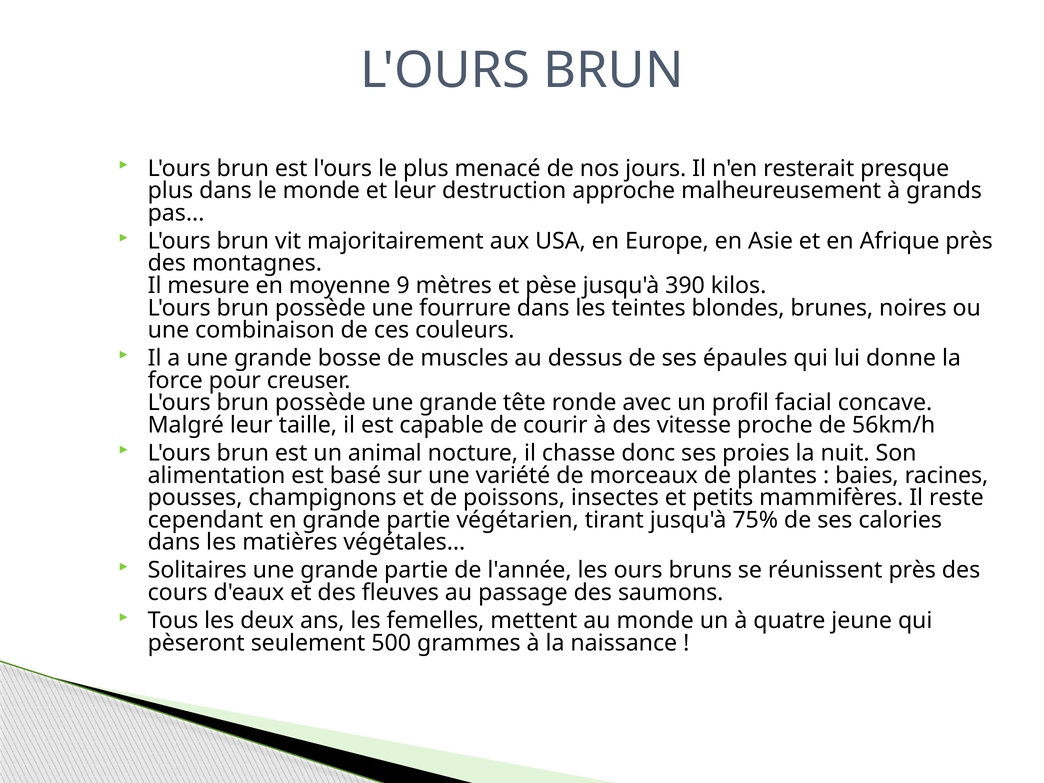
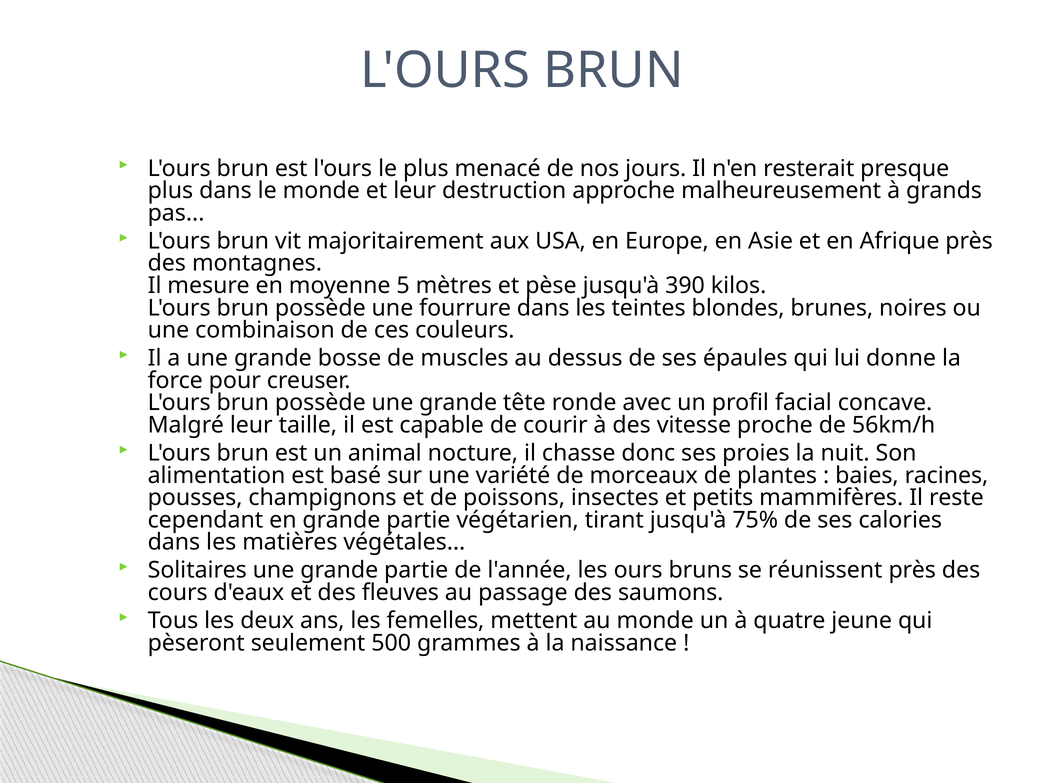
9: 9 -> 5 (403, 286)
